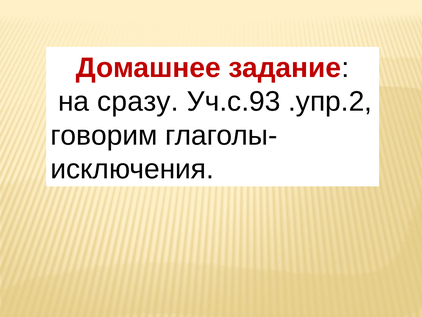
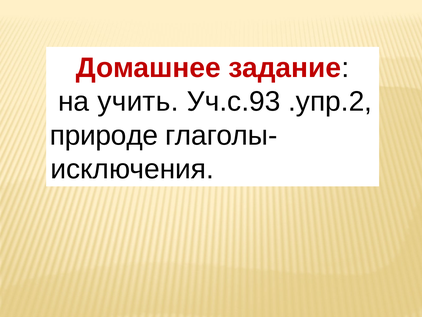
сразу: сразу -> учить (138, 102)
говорим: говорим -> природе (104, 135)
